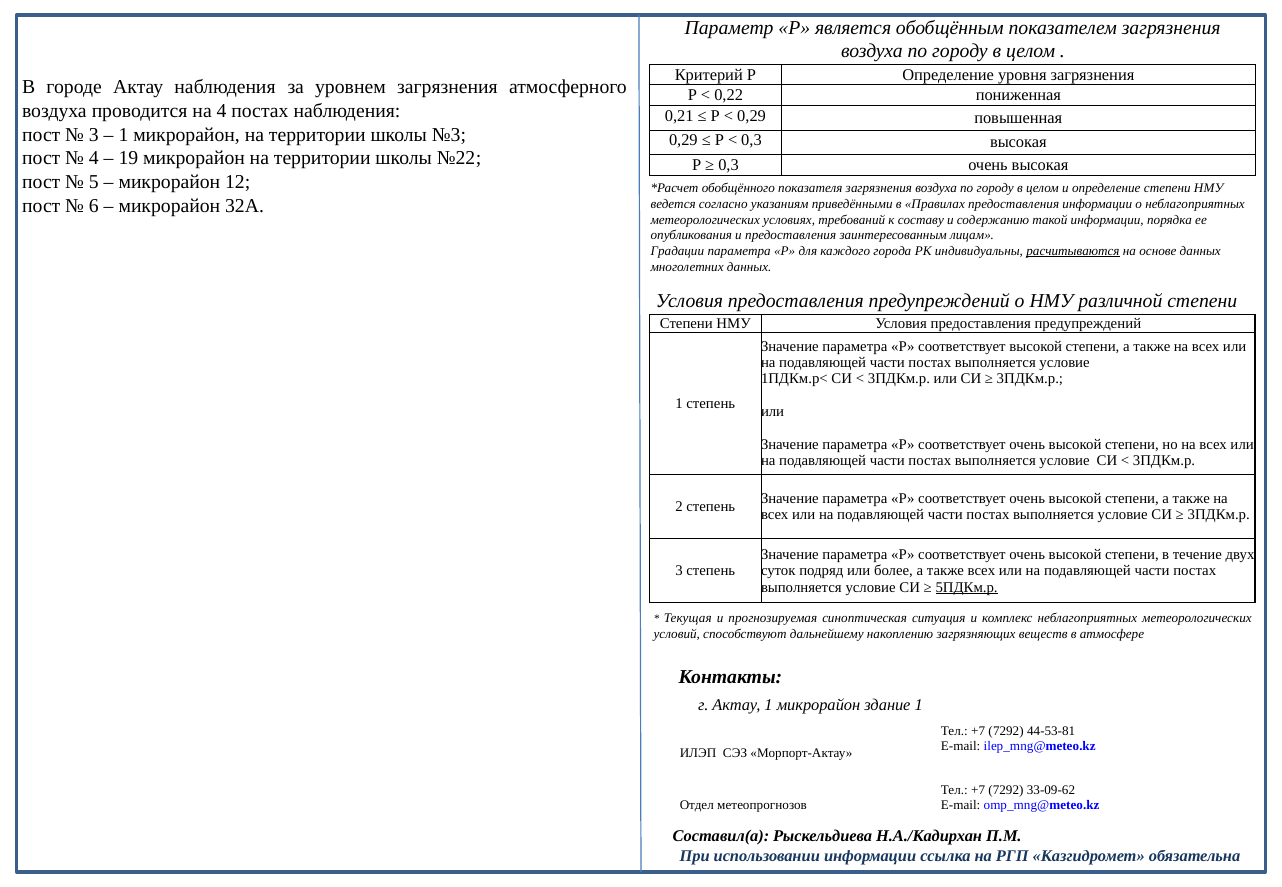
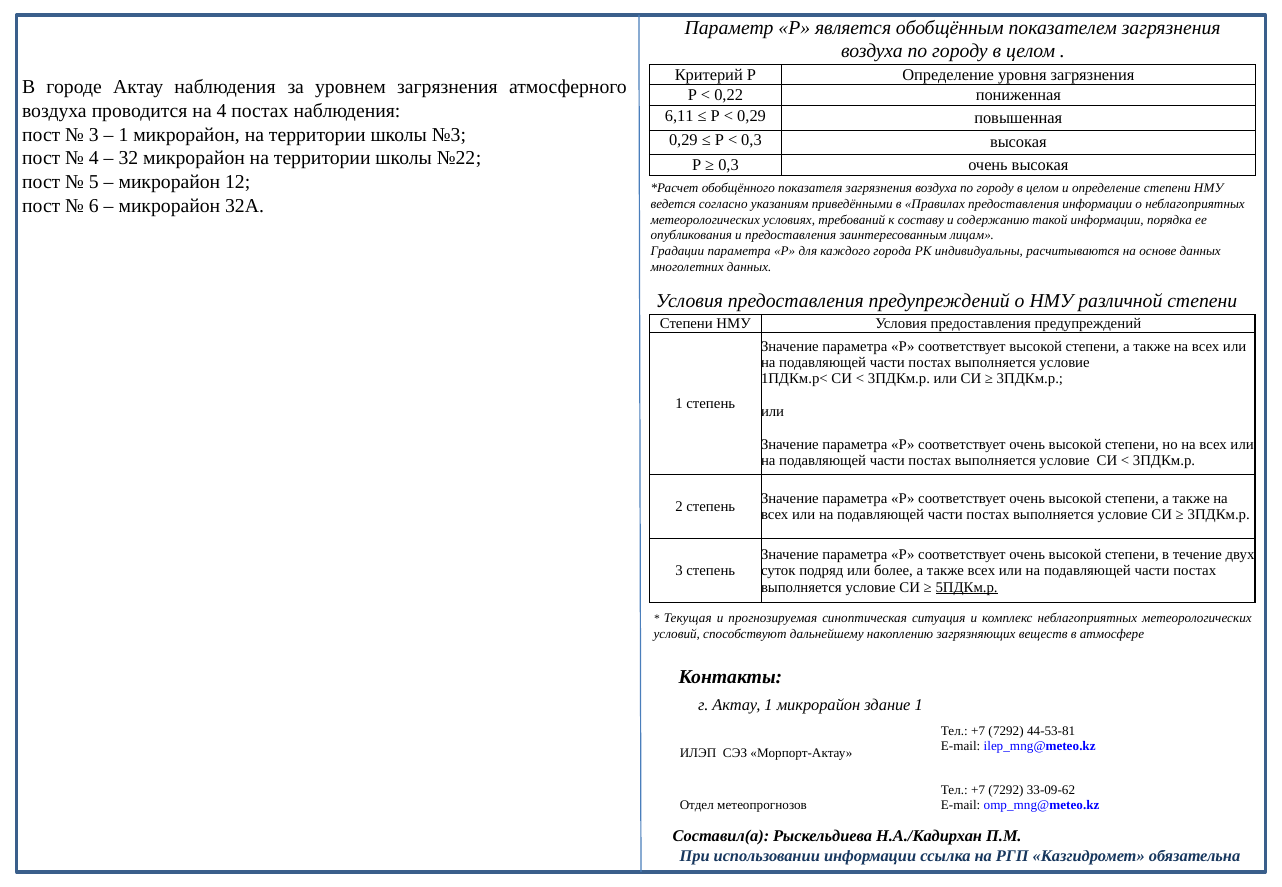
0,21: 0,21 -> 6,11 (679, 116)
19: 19 -> 32 (128, 159)
расчитываются underline: present -> none (1073, 251)
